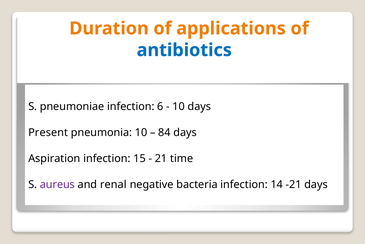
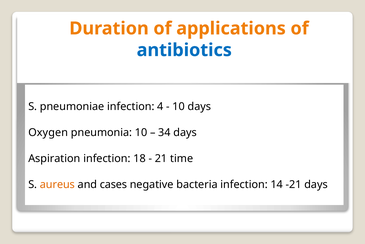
6: 6 -> 4 (160, 106)
Present: Present -> Oxygen (48, 132)
84: 84 -> 34 (164, 132)
15: 15 -> 18 (140, 158)
aureus colour: purple -> orange (57, 184)
renal: renal -> cases (113, 184)
